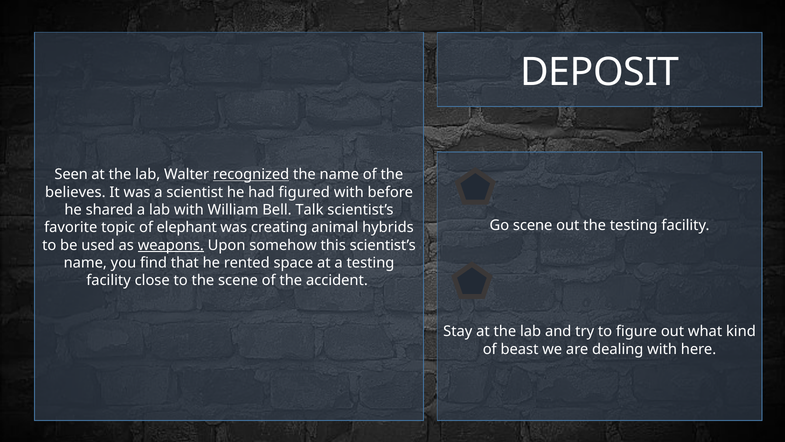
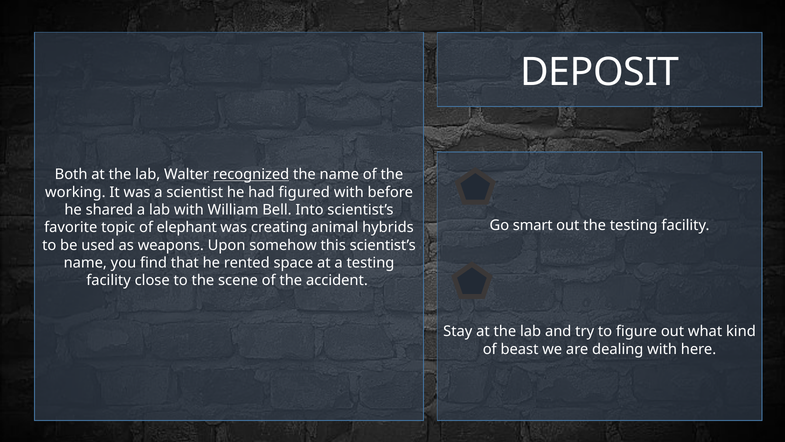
Seen: Seen -> Both (71, 174)
believes: believes -> working (75, 192)
Talk: Talk -> Into (310, 210)
Go scene: scene -> smart (533, 225)
weapons underline: present -> none (171, 245)
